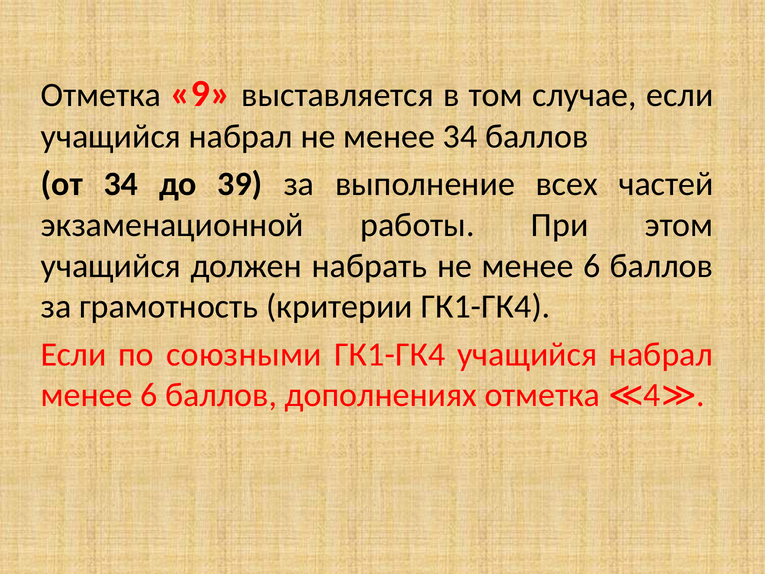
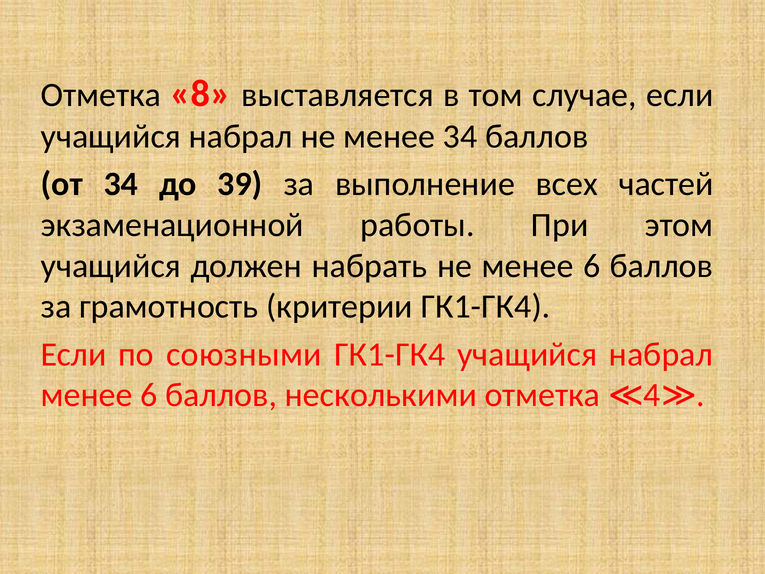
9: 9 -> 8 (201, 93)
дополнениях: дополнениях -> несколькими (381, 395)
